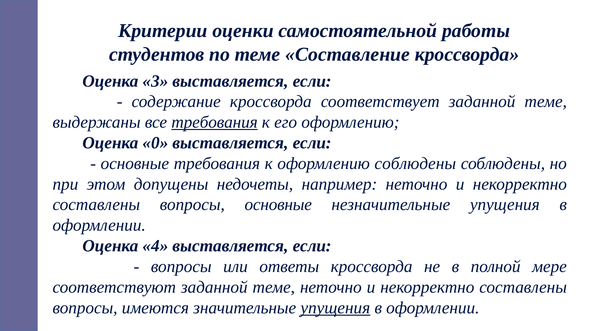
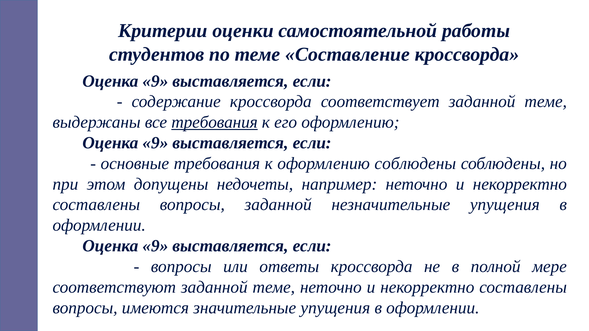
3: 3 -> 9 (156, 81)
0: 0 -> 9 (156, 143)
вопросы основные: основные -> заданной (278, 205)
4: 4 -> 9 (156, 246)
упущения underline: present -> none (335, 308)
